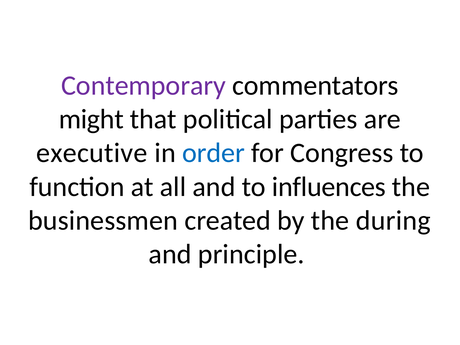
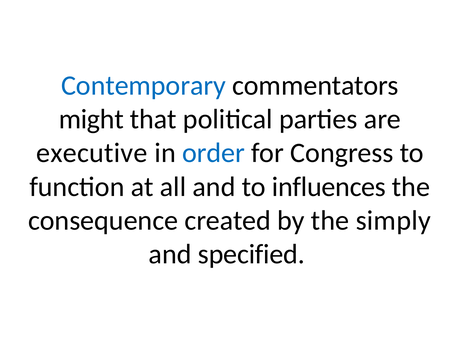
Contemporary colour: purple -> blue (143, 86)
businessmen: businessmen -> consequence (103, 220)
during: during -> simply (393, 220)
principle: principle -> specified (251, 254)
